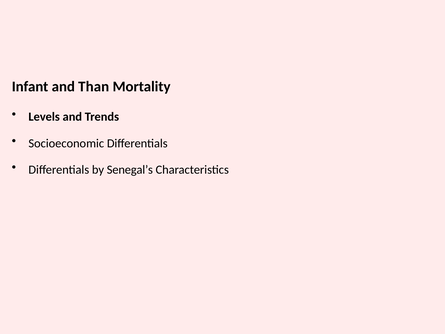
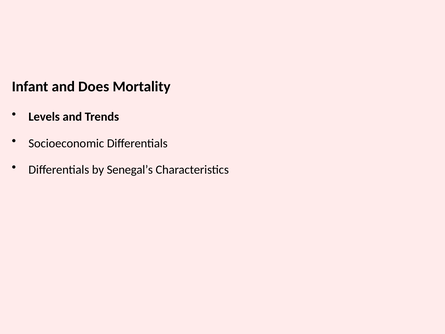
Than: Than -> Does (94, 86)
